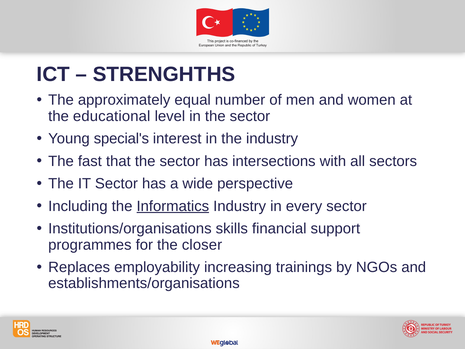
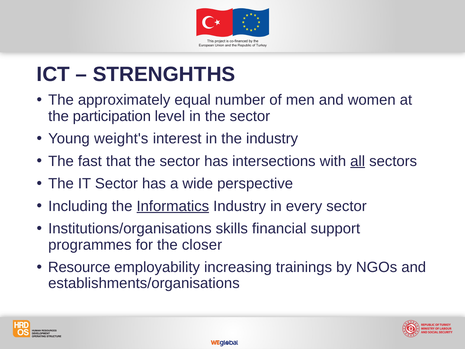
educational: educational -> participation (112, 116)
special's: special's -> weight's (121, 139)
all underline: none -> present (358, 161)
Replaces: Replaces -> Resource (79, 267)
